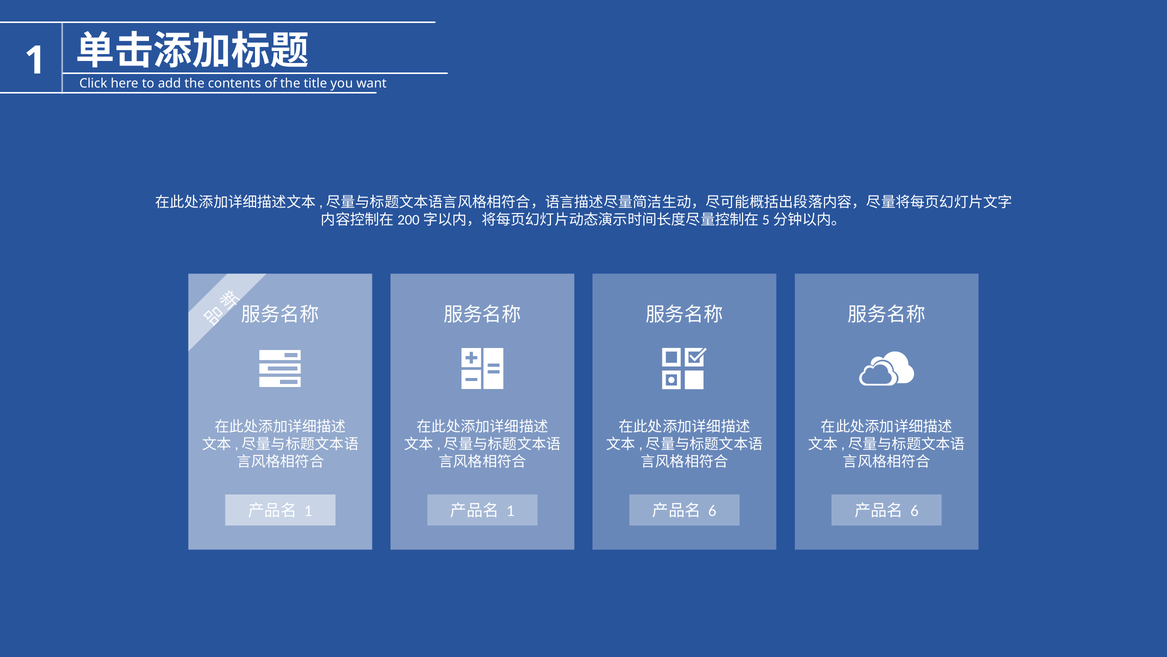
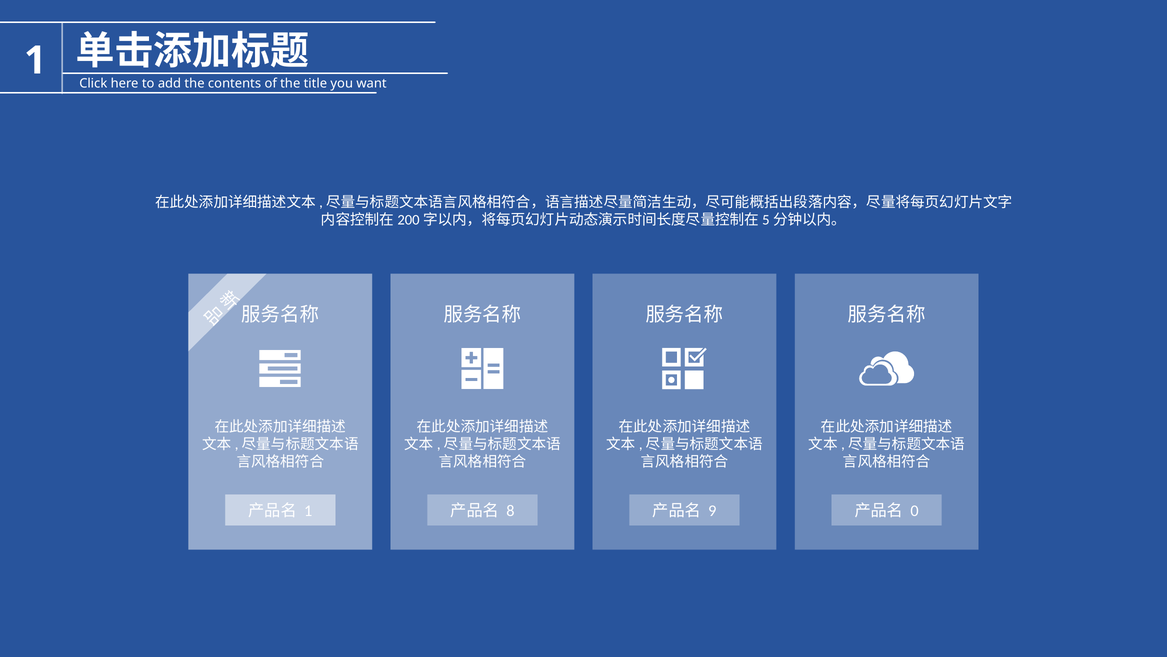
1: 1 -> 8 (510, 511)
6: 6 -> 9 (712, 511)
6: 6 -> 0 (915, 511)
